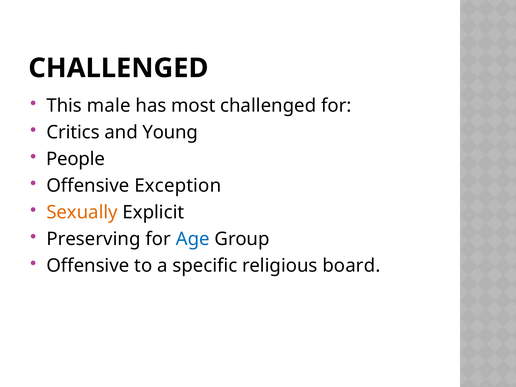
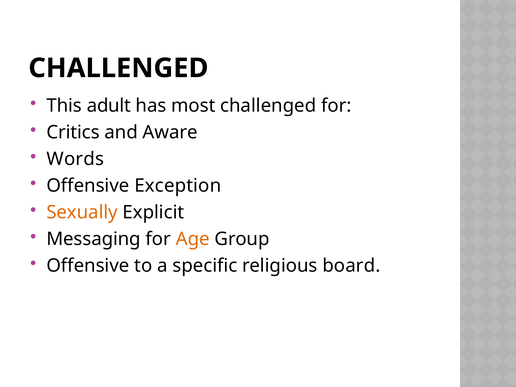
male: male -> adult (109, 106)
Young: Young -> Aware (170, 133)
People: People -> Words (75, 159)
Preserving: Preserving -> Messaging (94, 239)
Age colour: blue -> orange (193, 239)
